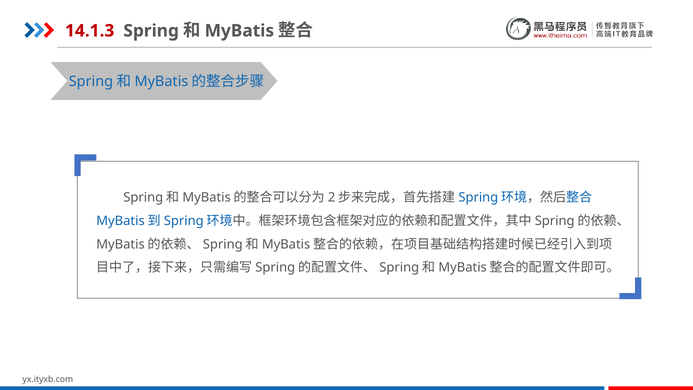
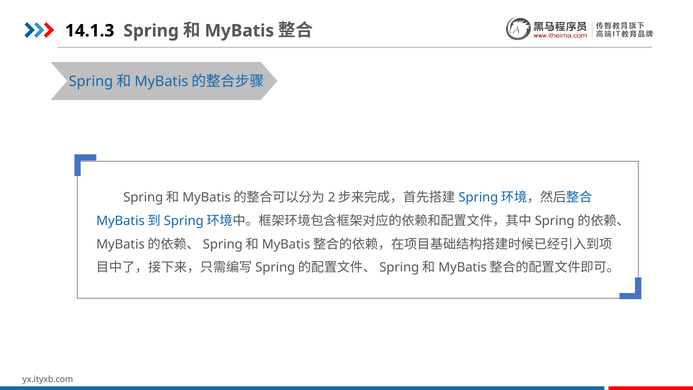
14.1.3 colour: red -> black (90, 31)
